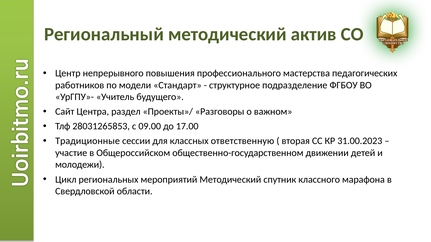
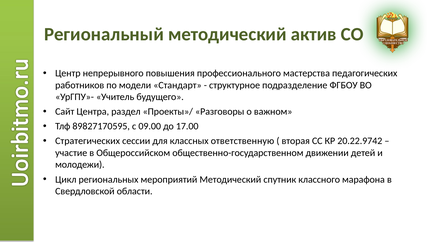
28031265853: 28031265853 -> 89827170595 (101, 127)
Традиционные: Традиционные -> Стратегических (88, 141)
31.00.2023: 31.00.2023 -> 20.22.9742 (360, 141)
